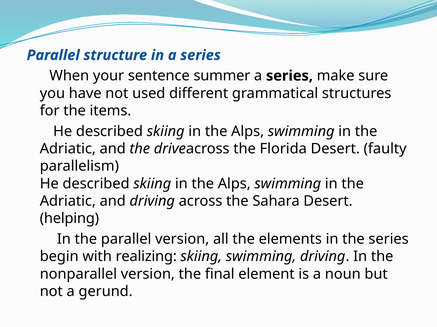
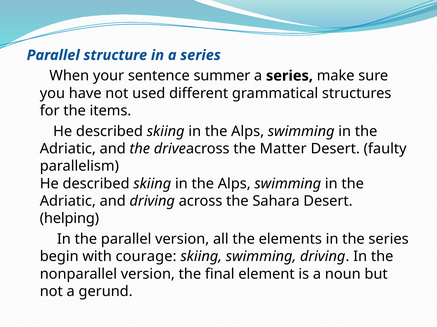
Florida: Florida -> Matter (283, 149)
realizing: realizing -> courage (146, 257)
